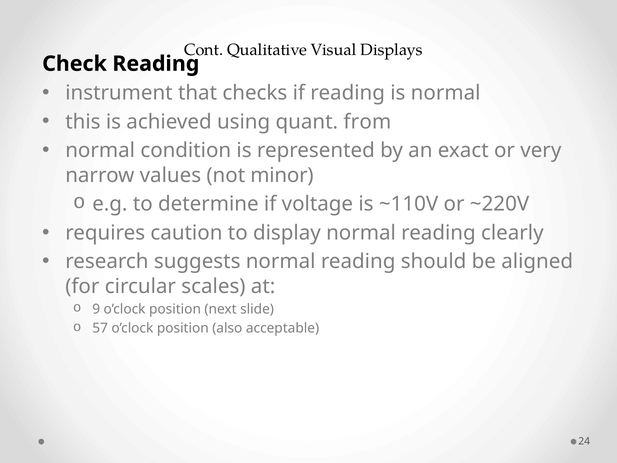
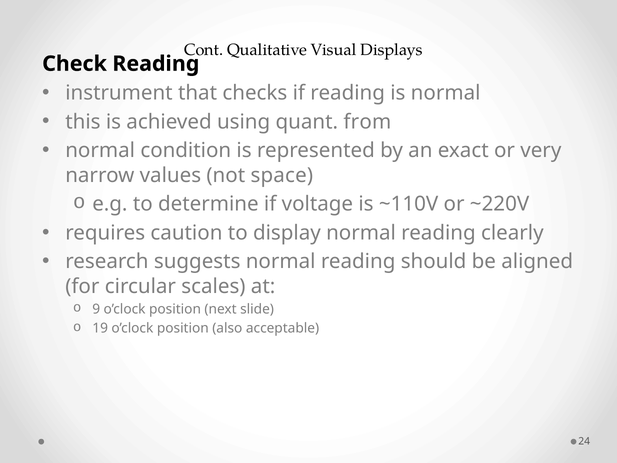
minor: minor -> space (282, 175)
57: 57 -> 19 (100, 328)
